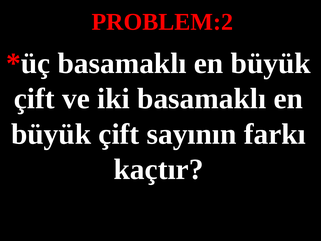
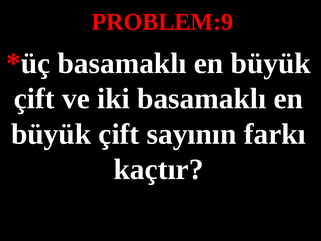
PROBLEM:2: PROBLEM:2 -> PROBLEM:9 (162, 22)
